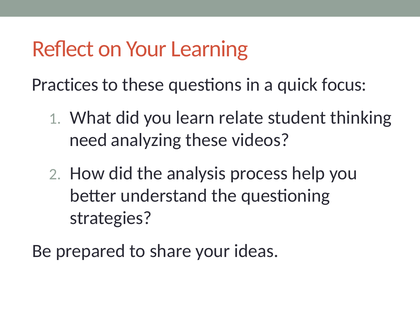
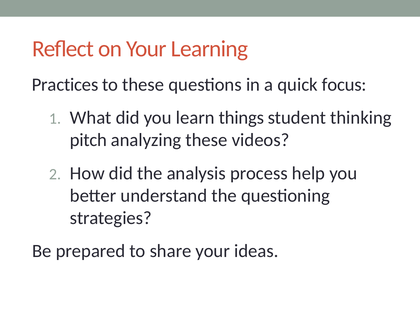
relate: relate -> things (241, 118)
need: need -> pitch (88, 140)
